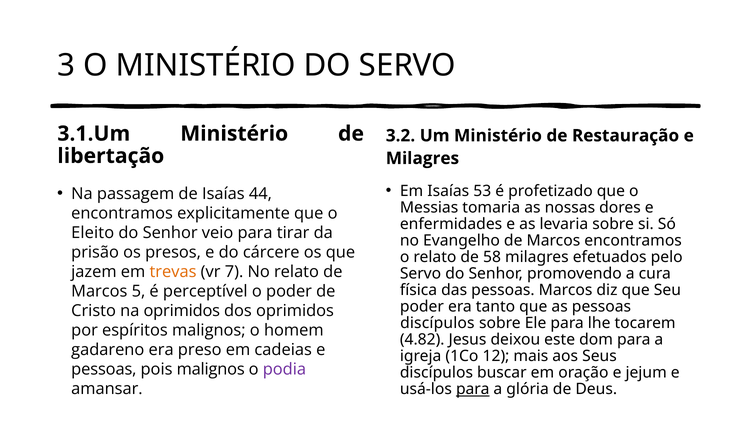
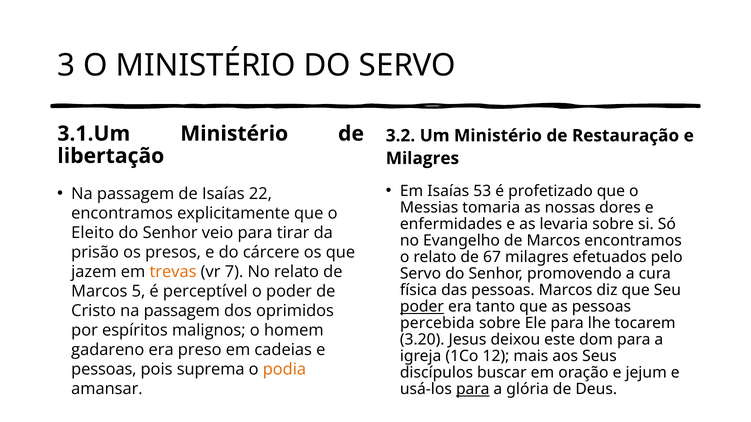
44: 44 -> 22 (260, 194)
58: 58 -> 67 (492, 257)
poder underline: none -> present (422, 307)
Cristo na oprimidos: oprimidos -> passagem (182, 311)
discípulos: discípulos -> percebida (437, 323)
4.82: 4.82 -> 3.20 (422, 340)
pois malignos: malignos -> suprema (211, 369)
podia colour: purple -> orange (284, 369)
